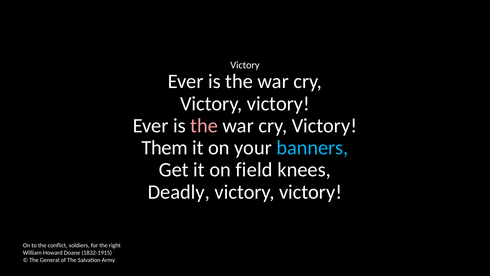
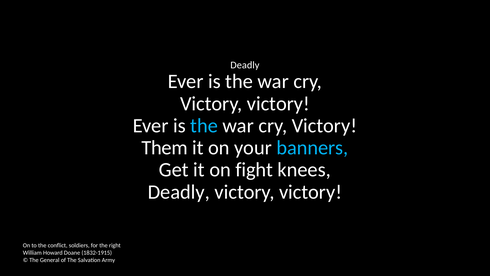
Victory: Victory -> Deadly (245, 65)
the colour: pink -> light blue (204, 126)
field: field -> fight (254, 170)
